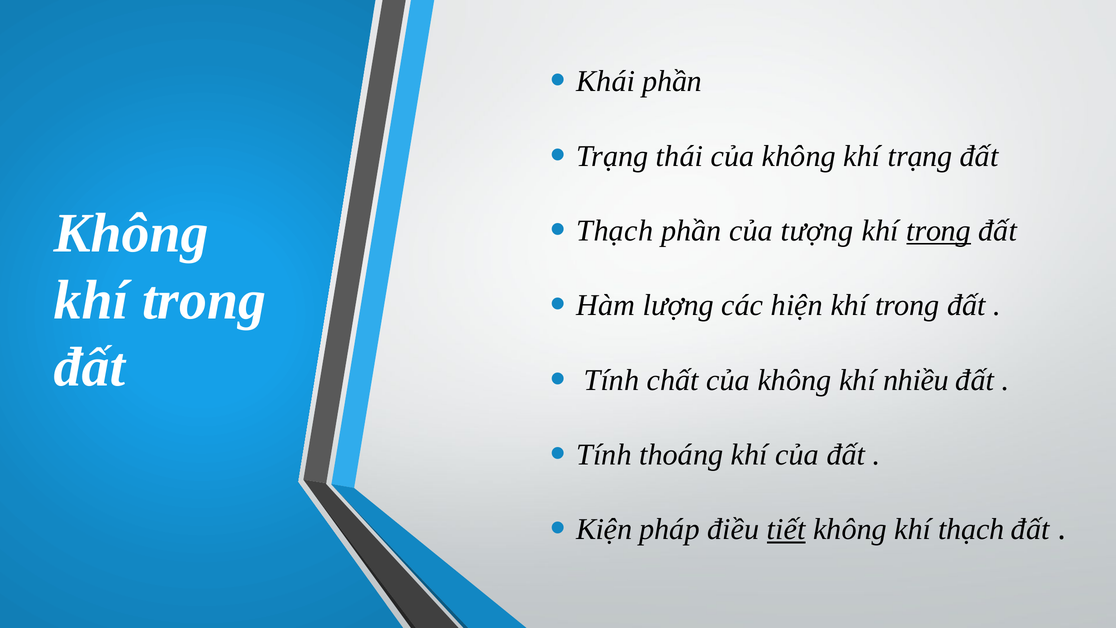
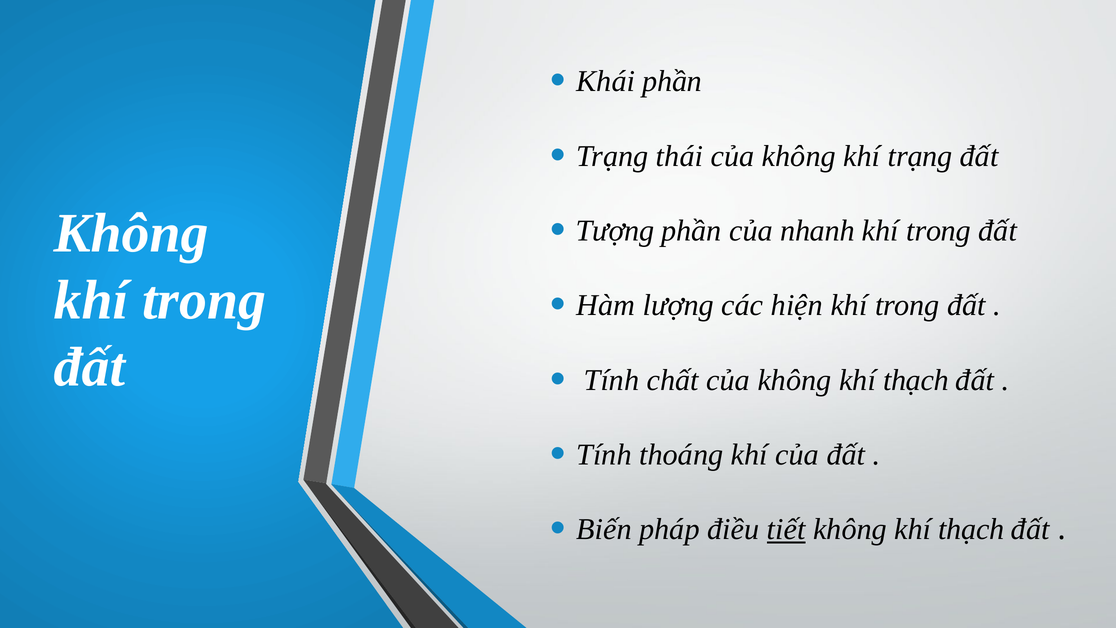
Thạch: Thạch -> Tượng (615, 231)
tượng: tượng -> nhanh (817, 231)
trong underline: present -> none (939, 231)
của không khí nhiều: nhiều -> thạch (916, 380)
Kiện: Kiện -> Biến (604, 529)
